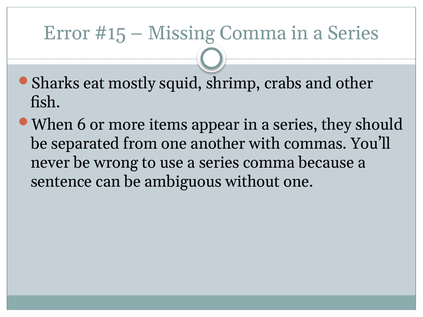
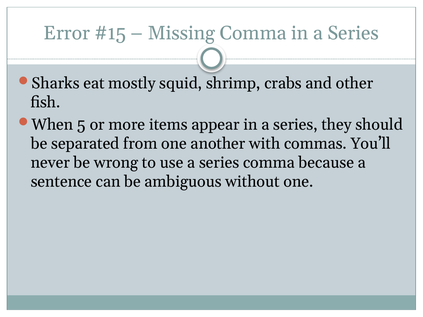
6: 6 -> 5 (81, 125)
